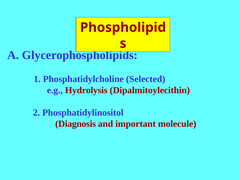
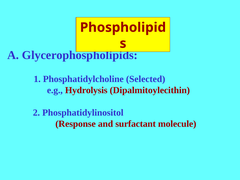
Diagnosis: Diagnosis -> Response (76, 124)
important: important -> surfactant (136, 124)
